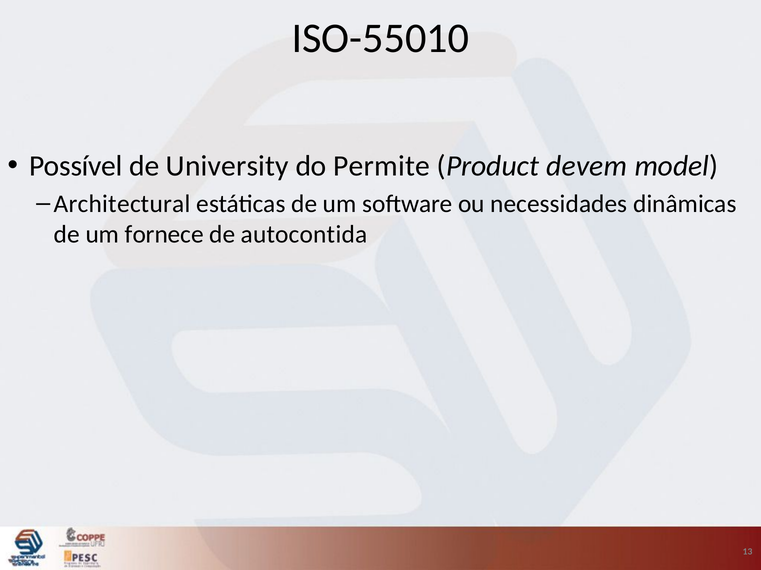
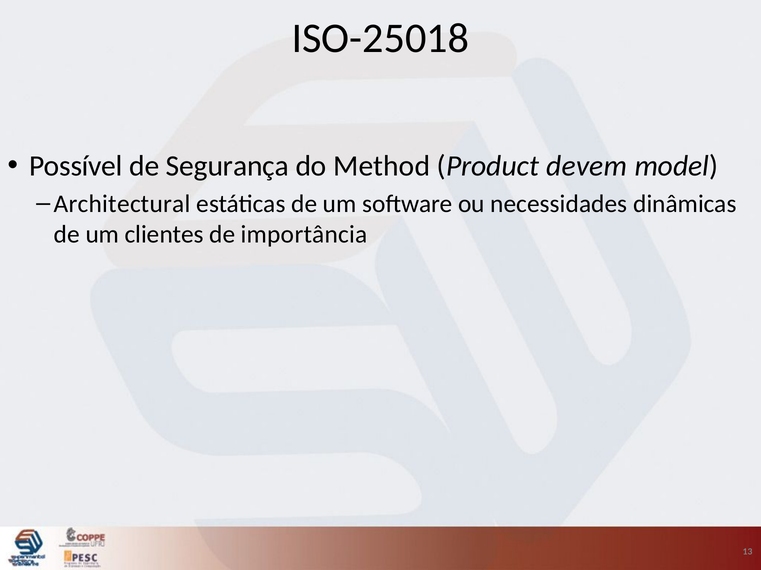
ISO-55010: ISO-55010 -> ISO-25018 (380, 39)
University: University -> Segurança (227, 166)
Permite: Permite -> Method (382, 166)
fornece: fornece -> clientes (164, 235)
autocontida: autocontida -> importância (304, 235)
